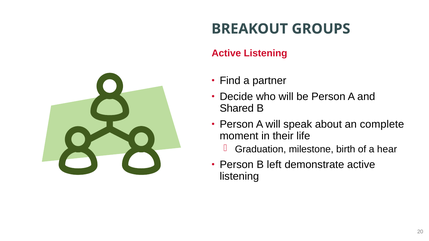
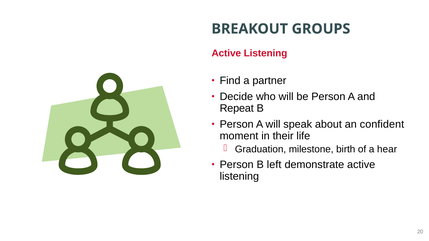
Shared: Shared -> Repeat (237, 108)
complete: complete -> confident (382, 125)
